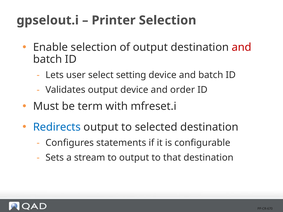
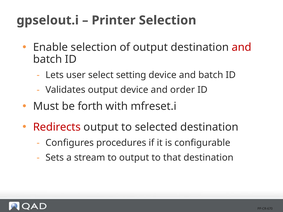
term: term -> forth (90, 106)
Redirects colour: blue -> red (57, 127)
statements: statements -> procedures (121, 143)
